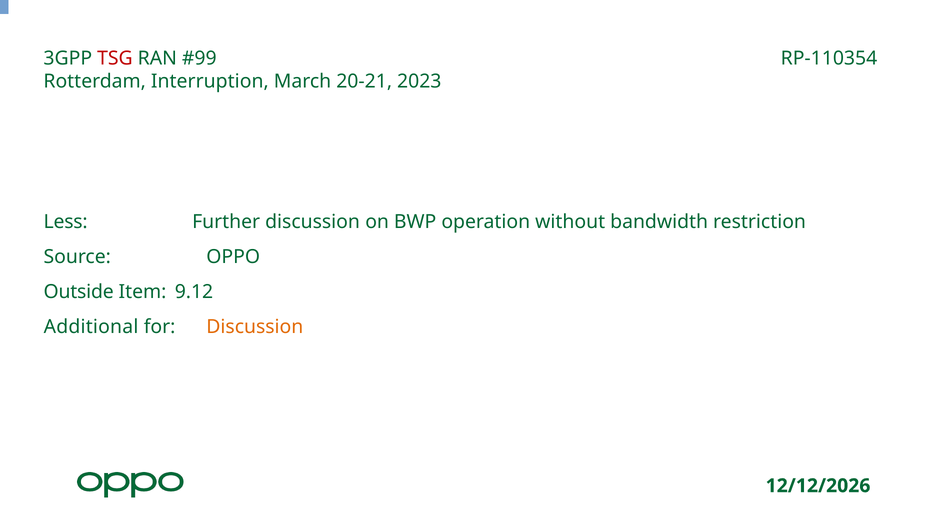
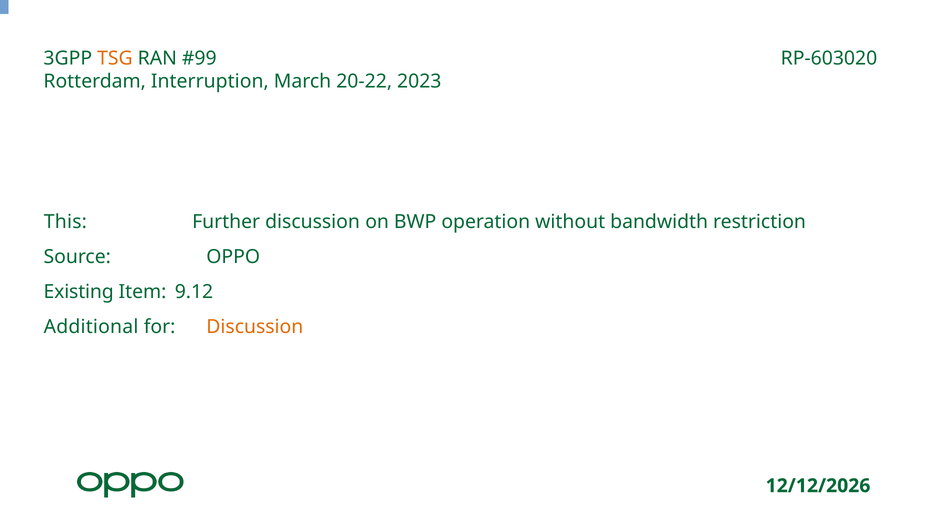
TSG colour: red -> orange (115, 58)
RP-110354: RP-110354 -> RP-603020 (829, 58)
20-21: 20-21 -> 20-22 (364, 82)
Less: Less -> This (65, 222)
Outside: Outside -> Existing (79, 292)
